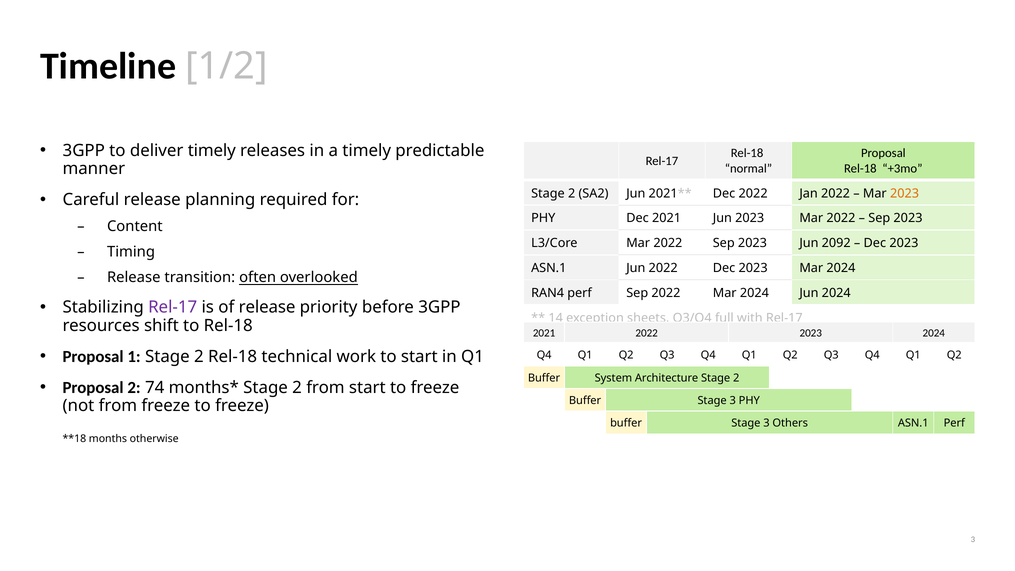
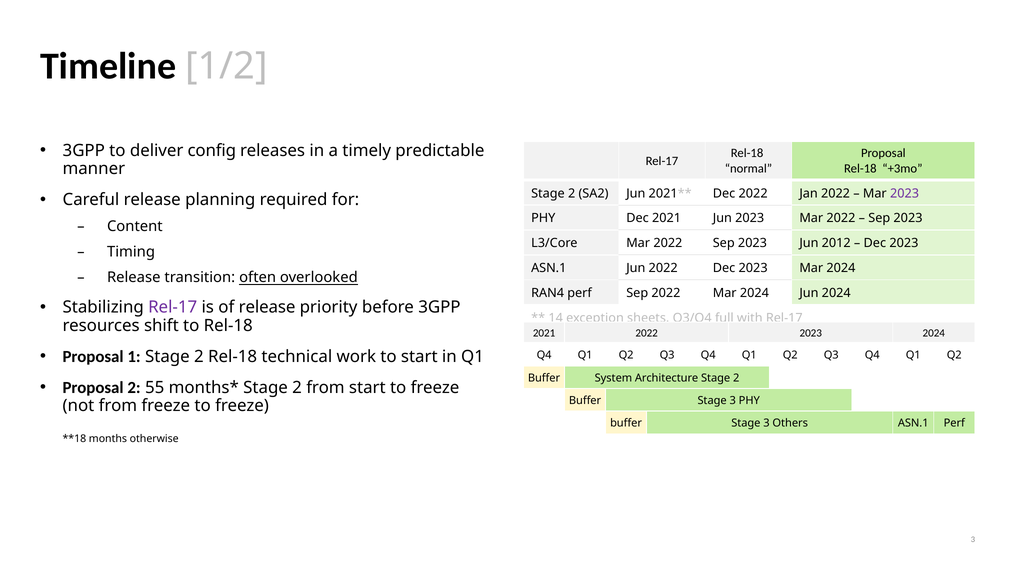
deliver timely: timely -> config (212, 151)
2023 colour: orange -> purple (905, 193)
2092: 2092 -> 2012 (836, 243)
74: 74 -> 55 (155, 387)
